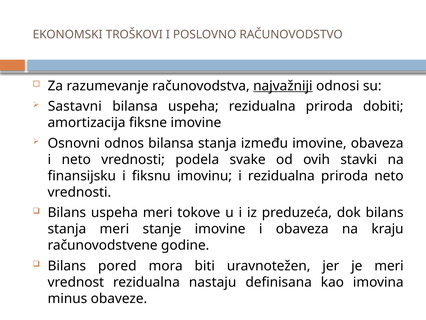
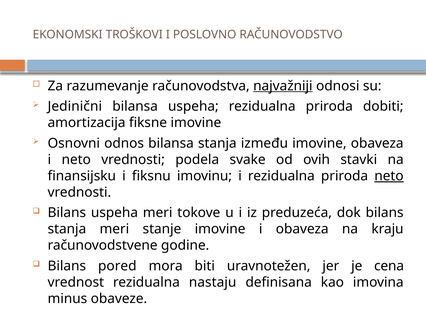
Sastavni: Sastavni -> Jedinični (75, 106)
neto underline: none -> present (389, 176)
je meri: meri -> cena (389, 266)
